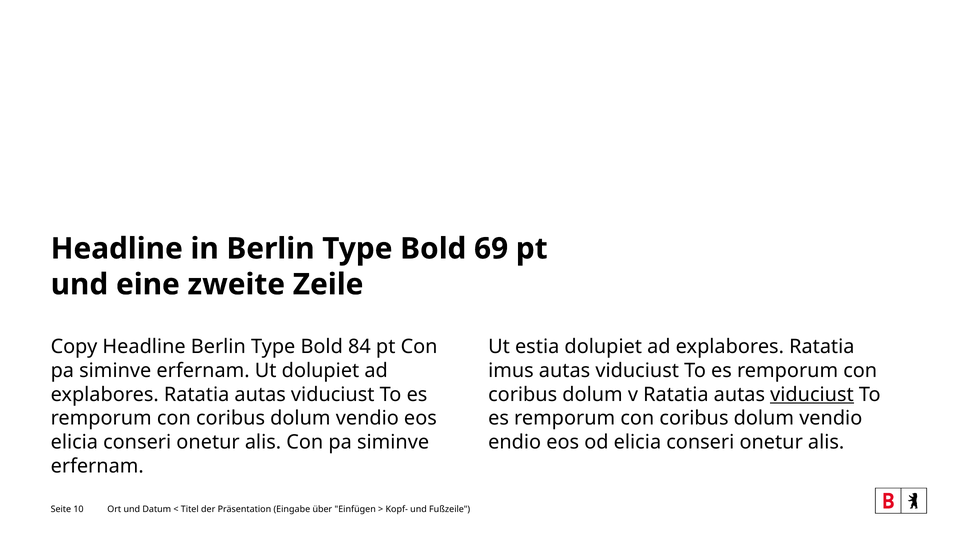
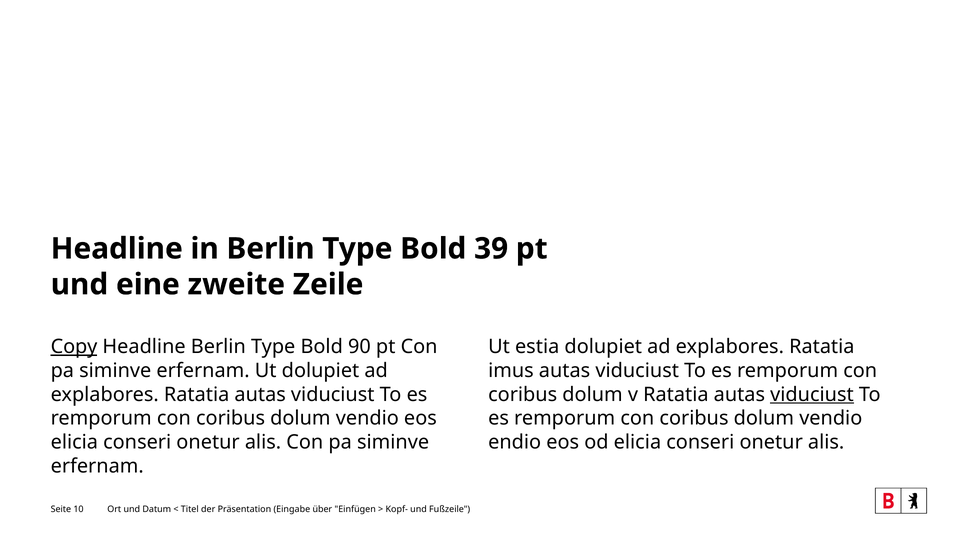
69: 69 -> 39 (491, 249)
Copy underline: none -> present (74, 346)
84: 84 -> 90 (359, 346)
